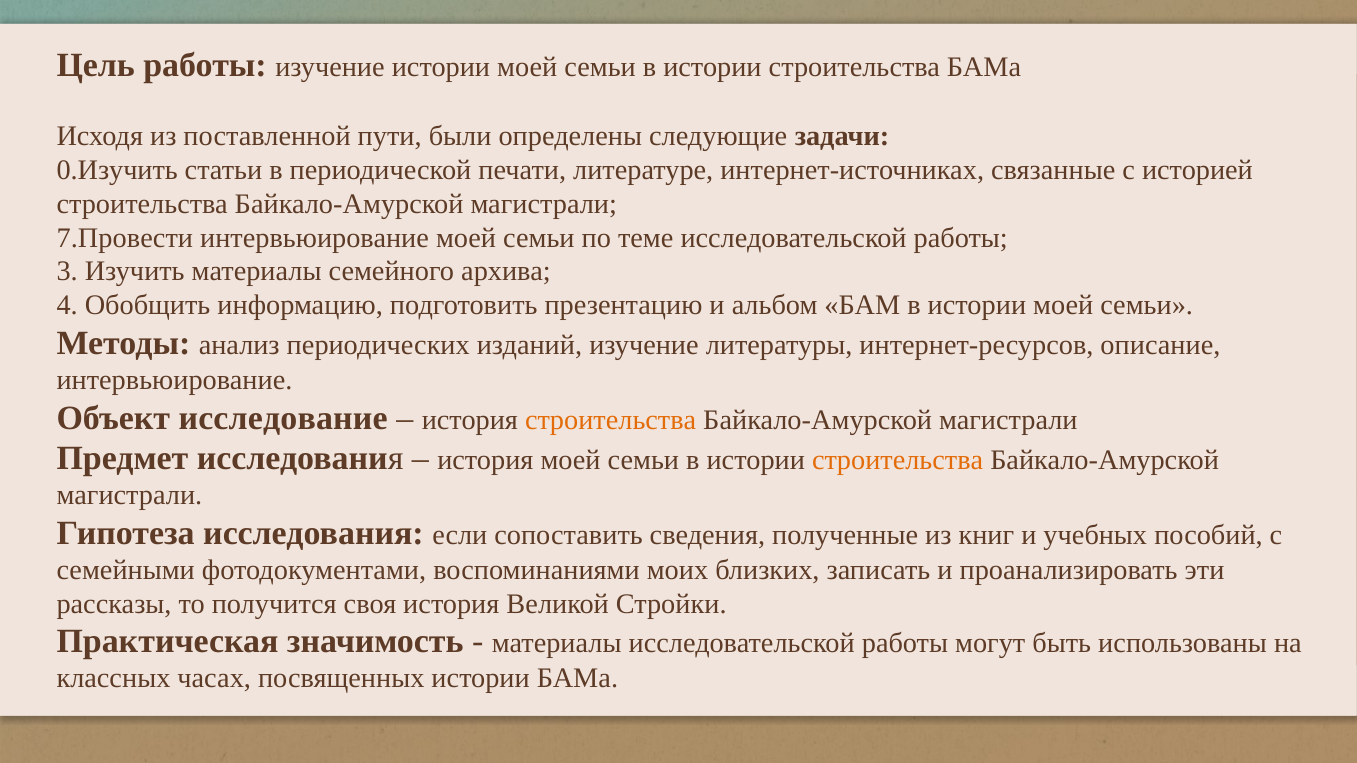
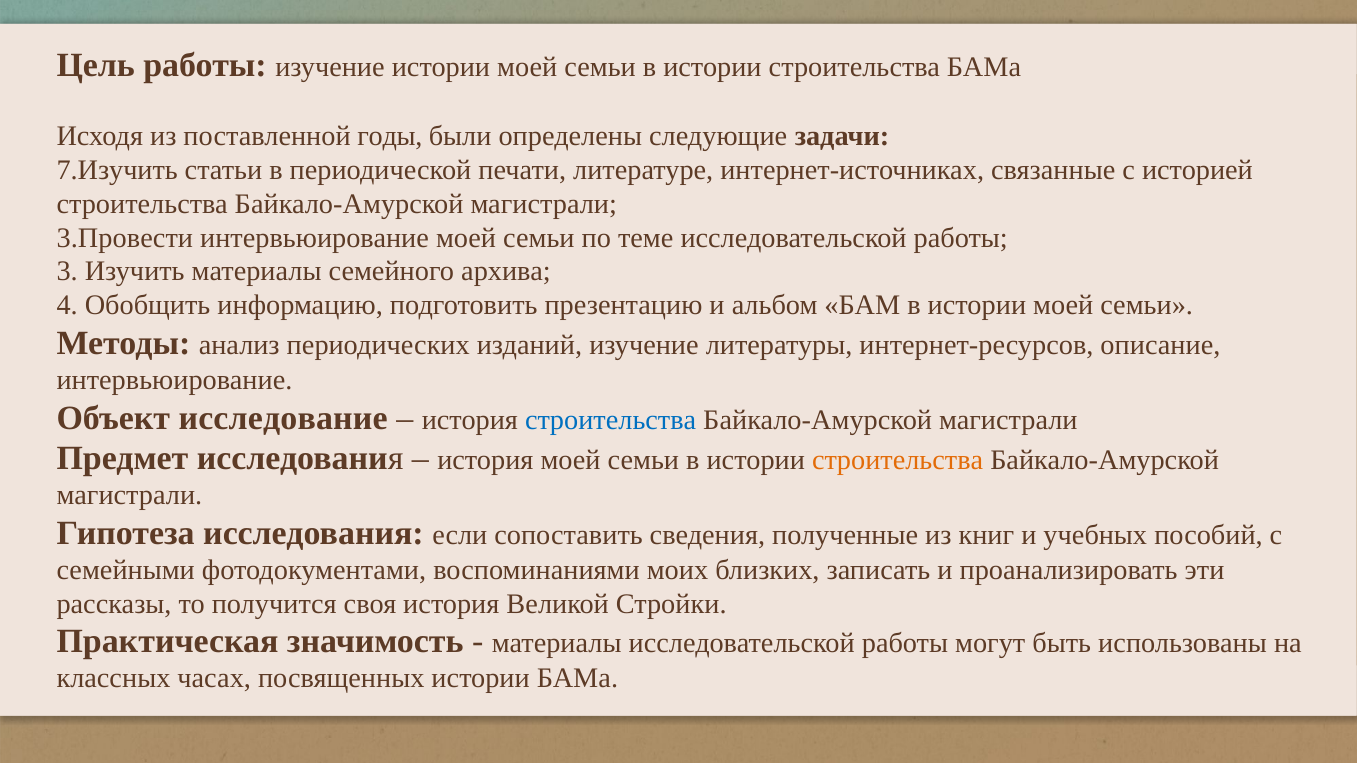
пути: пути -> годы (390, 136)
0.Изучить: 0.Изучить -> 7.Изучить (117, 170)
7.Провести: 7.Провести -> 3.Провести (125, 238)
строительства colour: orange -> blue (611, 420)
